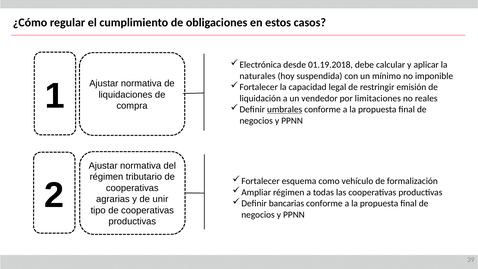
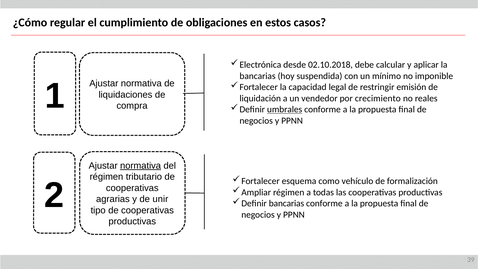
01.19.2018: 01.19.2018 -> 02.10.2018 (330, 65)
naturales: naturales -> bancarias (258, 76)
limitaciones: limitaciones -> crecimiento (378, 98)
normativa underline: none -> present (141, 166)
